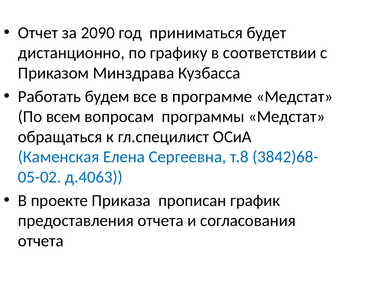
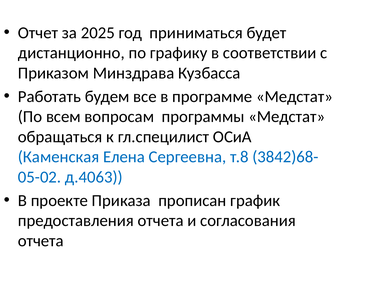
2090: 2090 -> 2025 (98, 33)
